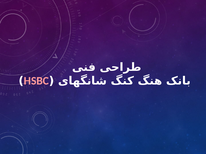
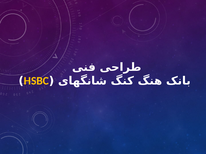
HSBC colour: pink -> yellow (36, 81)
